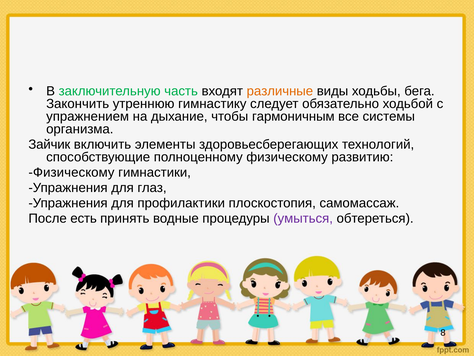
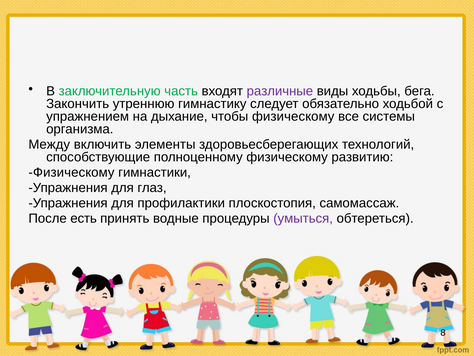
различные colour: orange -> purple (280, 91)
чтобы гармоничным: гармоничным -> физическому (293, 116)
Зайчик: Зайчик -> Между (49, 144)
